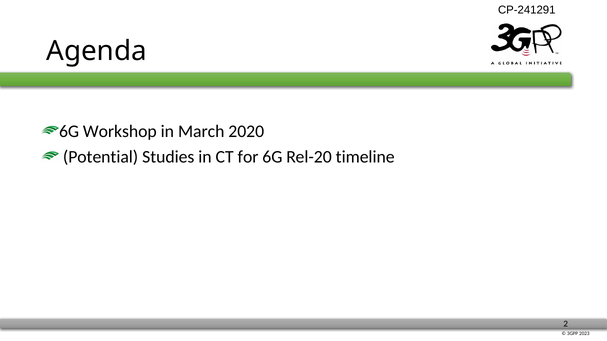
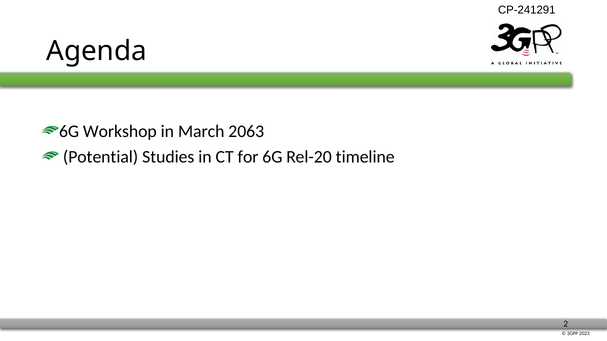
2020: 2020 -> 2063 (246, 132)
